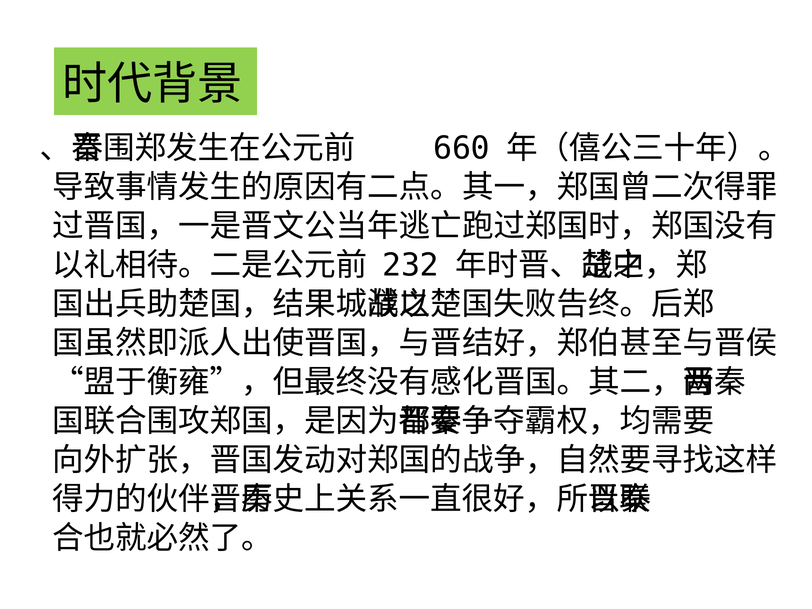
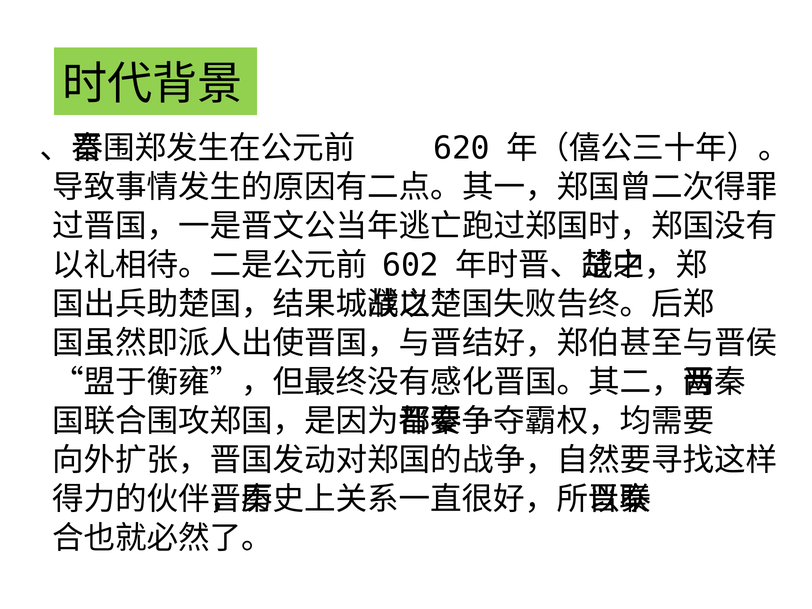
660: 660 -> 620 (462, 148)
232: 232 -> 602 (411, 265)
